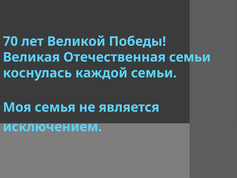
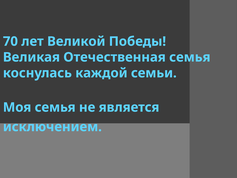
Отечественная семьи: семьи -> семья (190, 57)
